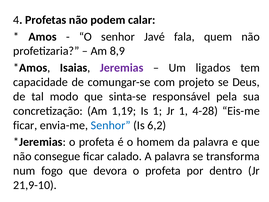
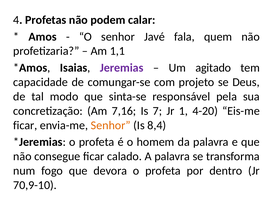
8,9: 8,9 -> 1,1 (117, 51)
ligados: ligados -> agitado (213, 68)
1,19: 1,19 -> 7,16 (124, 111)
Is 1: 1 -> 7 (157, 111)
4-28: 4-28 -> 4-20 (205, 111)
Senhor colour: blue -> orange (111, 125)
6,2: 6,2 -> 8,4 (157, 125)
21,9-10: 21,9-10 -> 70,9-10 (35, 185)
